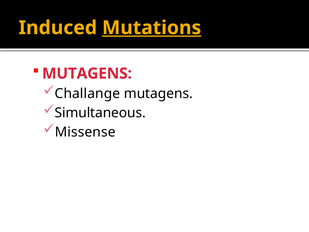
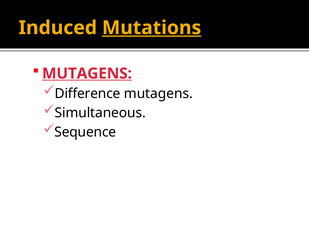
MUTAGENS underline: none -> present (87, 73)
Challange: Challange -> Difference (88, 94)
Missense: Missense -> Sequence (85, 132)
